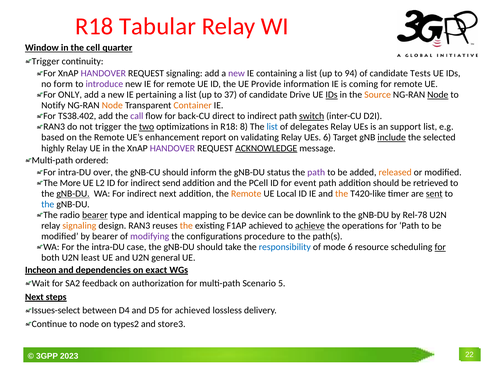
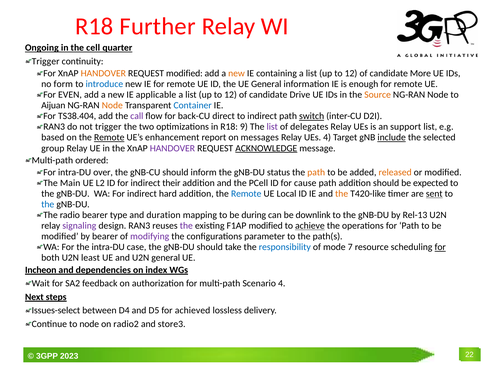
Tabular: Tabular -> Further (158, 27)
Window: Window -> Ongoing (42, 48)
HANDOVER colour: purple -> orange (103, 73)
REQUEST signaling: signaling -> modified (184, 73)
new colour: purple -> orange (236, 73)
94: 94 -> 12 (351, 73)
Tests: Tests -> More (420, 73)
introduce colour: purple -> blue (104, 84)
UE Provide: Provide -> General (266, 84)
coming: coming -> enough (364, 84)
ONLY: ONLY -> EVEN (70, 95)
pertaining: pertaining -> applicable (156, 95)
37: 37 -> 12 (231, 95)
IDs underline: present -> none (332, 95)
Node underline: present -> none (438, 95)
Notify: Notify -> Aijuan (53, 105)
Container colour: orange -> blue (193, 105)
TS38.402: TS38.402 -> TS38.404 (77, 116)
two underline: present -> none (147, 127)
8: 8 -> 9 (244, 127)
list colour: blue -> purple (272, 127)
Remote underline: none -> present (109, 138)
validating: validating -> messages (260, 138)
UEs 6: 6 -> 4 (327, 138)
highly: highly -> group (53, 148)
path colour: purple -> orange (316, 172)
More: More -> Main (70, 183)
send: send -> their (171, 183)
event: event -> cause (305, 183)
retrieved: retrieved -> expected (431, 183)
gNB-DU underline: present -> none (73, 194)
indirect next: next -> hard (168, 194)
Remote colour: orange -> blue (246, 194)
bearer underline: present -> none (95, 215)
identical: identical -> duration (163, 215)
device: device -> during (254, 215)
Rel-78: Rel-78 -> Rel-13 (415, 215)
signaling colour: orange -> purple (79, 226)
the colour: orange -> purple (186, 226)
F1AP achieved: achieved -> modified (266, 226)
procedure: procedure -> parameter (265, 236)
mode 6: 6 -> 7 (350, 247)
exact: exact -> index (156, 270)
Scenario 5: 5 -> 4 (282, 283)
types2: types2 -> radio2 (126, 324)
